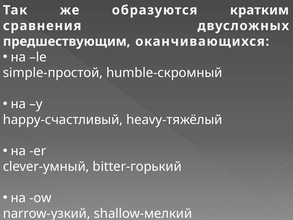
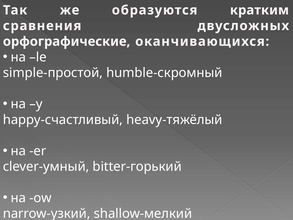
предшествующим: предшествующим -> орфографические (67, 41)
